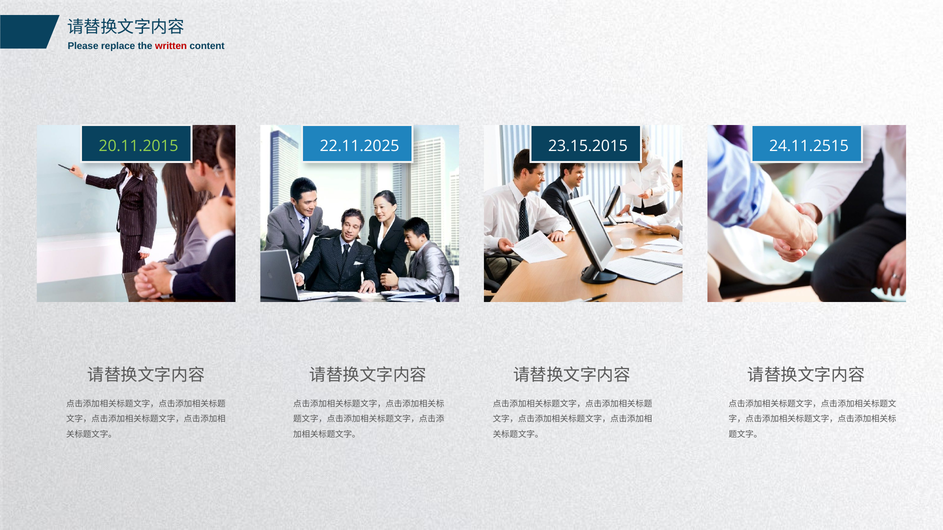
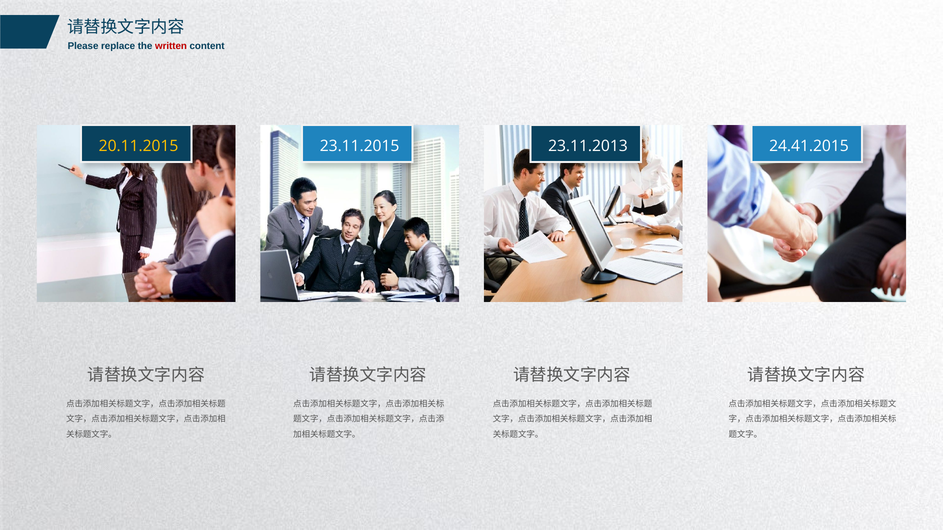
20.11.2015 colour: light green -> yellow (139, 146)
22.11.2025: 22.11.2025 -> 23.11.2015 (360, 146)
23.15.2015: 23.15.2015 -> 23.11.2013 (588, 146)
24.11.2515: 24.11.2515 -> 24.41.2015 (809, 146)
